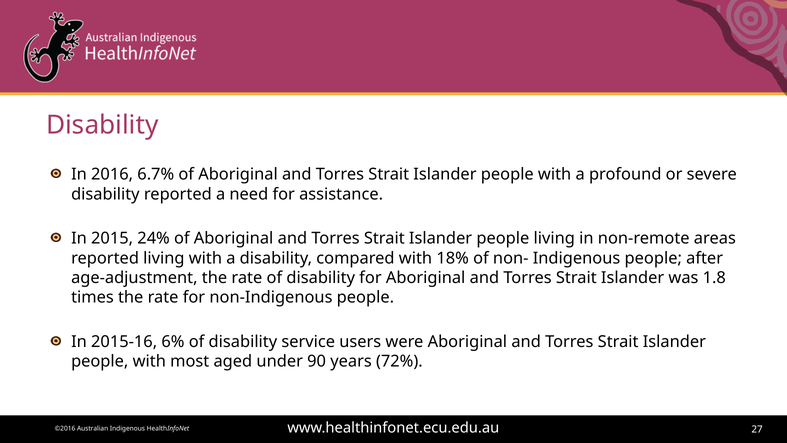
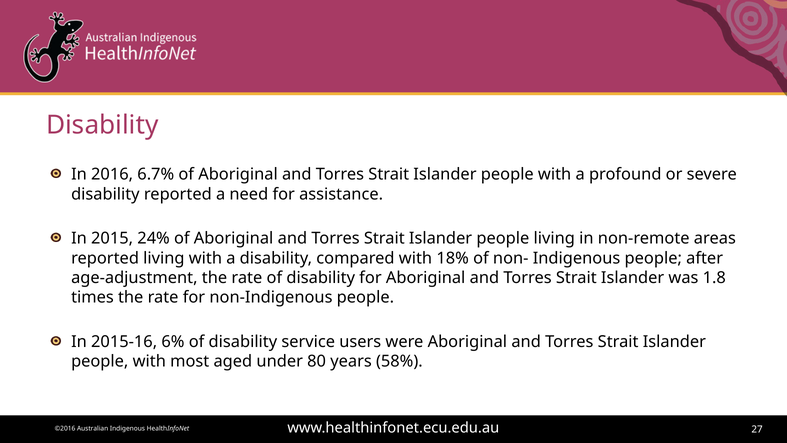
90: 90 -> 80 (317, 361)
72%: 72% -> 58% (399, 361)
